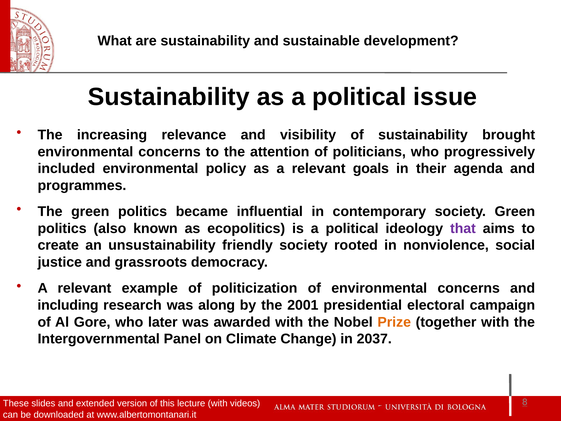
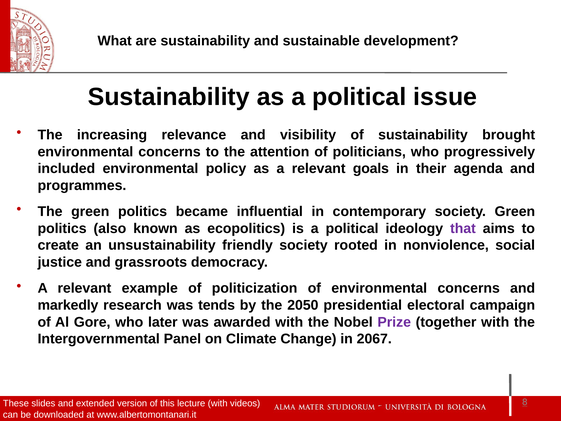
including: including -> markedly (68, 305)
along: along -> tends (217, 305)
2001: 2001 -> 2050 (303, 305)
Prize colour: orange -> purple (394, 322)
2037: 2037 -> 2067 (374, 339)
